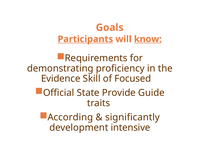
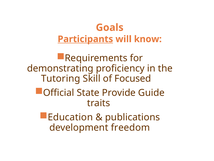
know underline: present -> none (148, 39)
Evidence: Evidence -> Tutoring (61, 78)
According: According -> Education (70, 117)
significantly: significantly -> publications (133, 117)
intensive: intensive -> freedom (130, 127)
